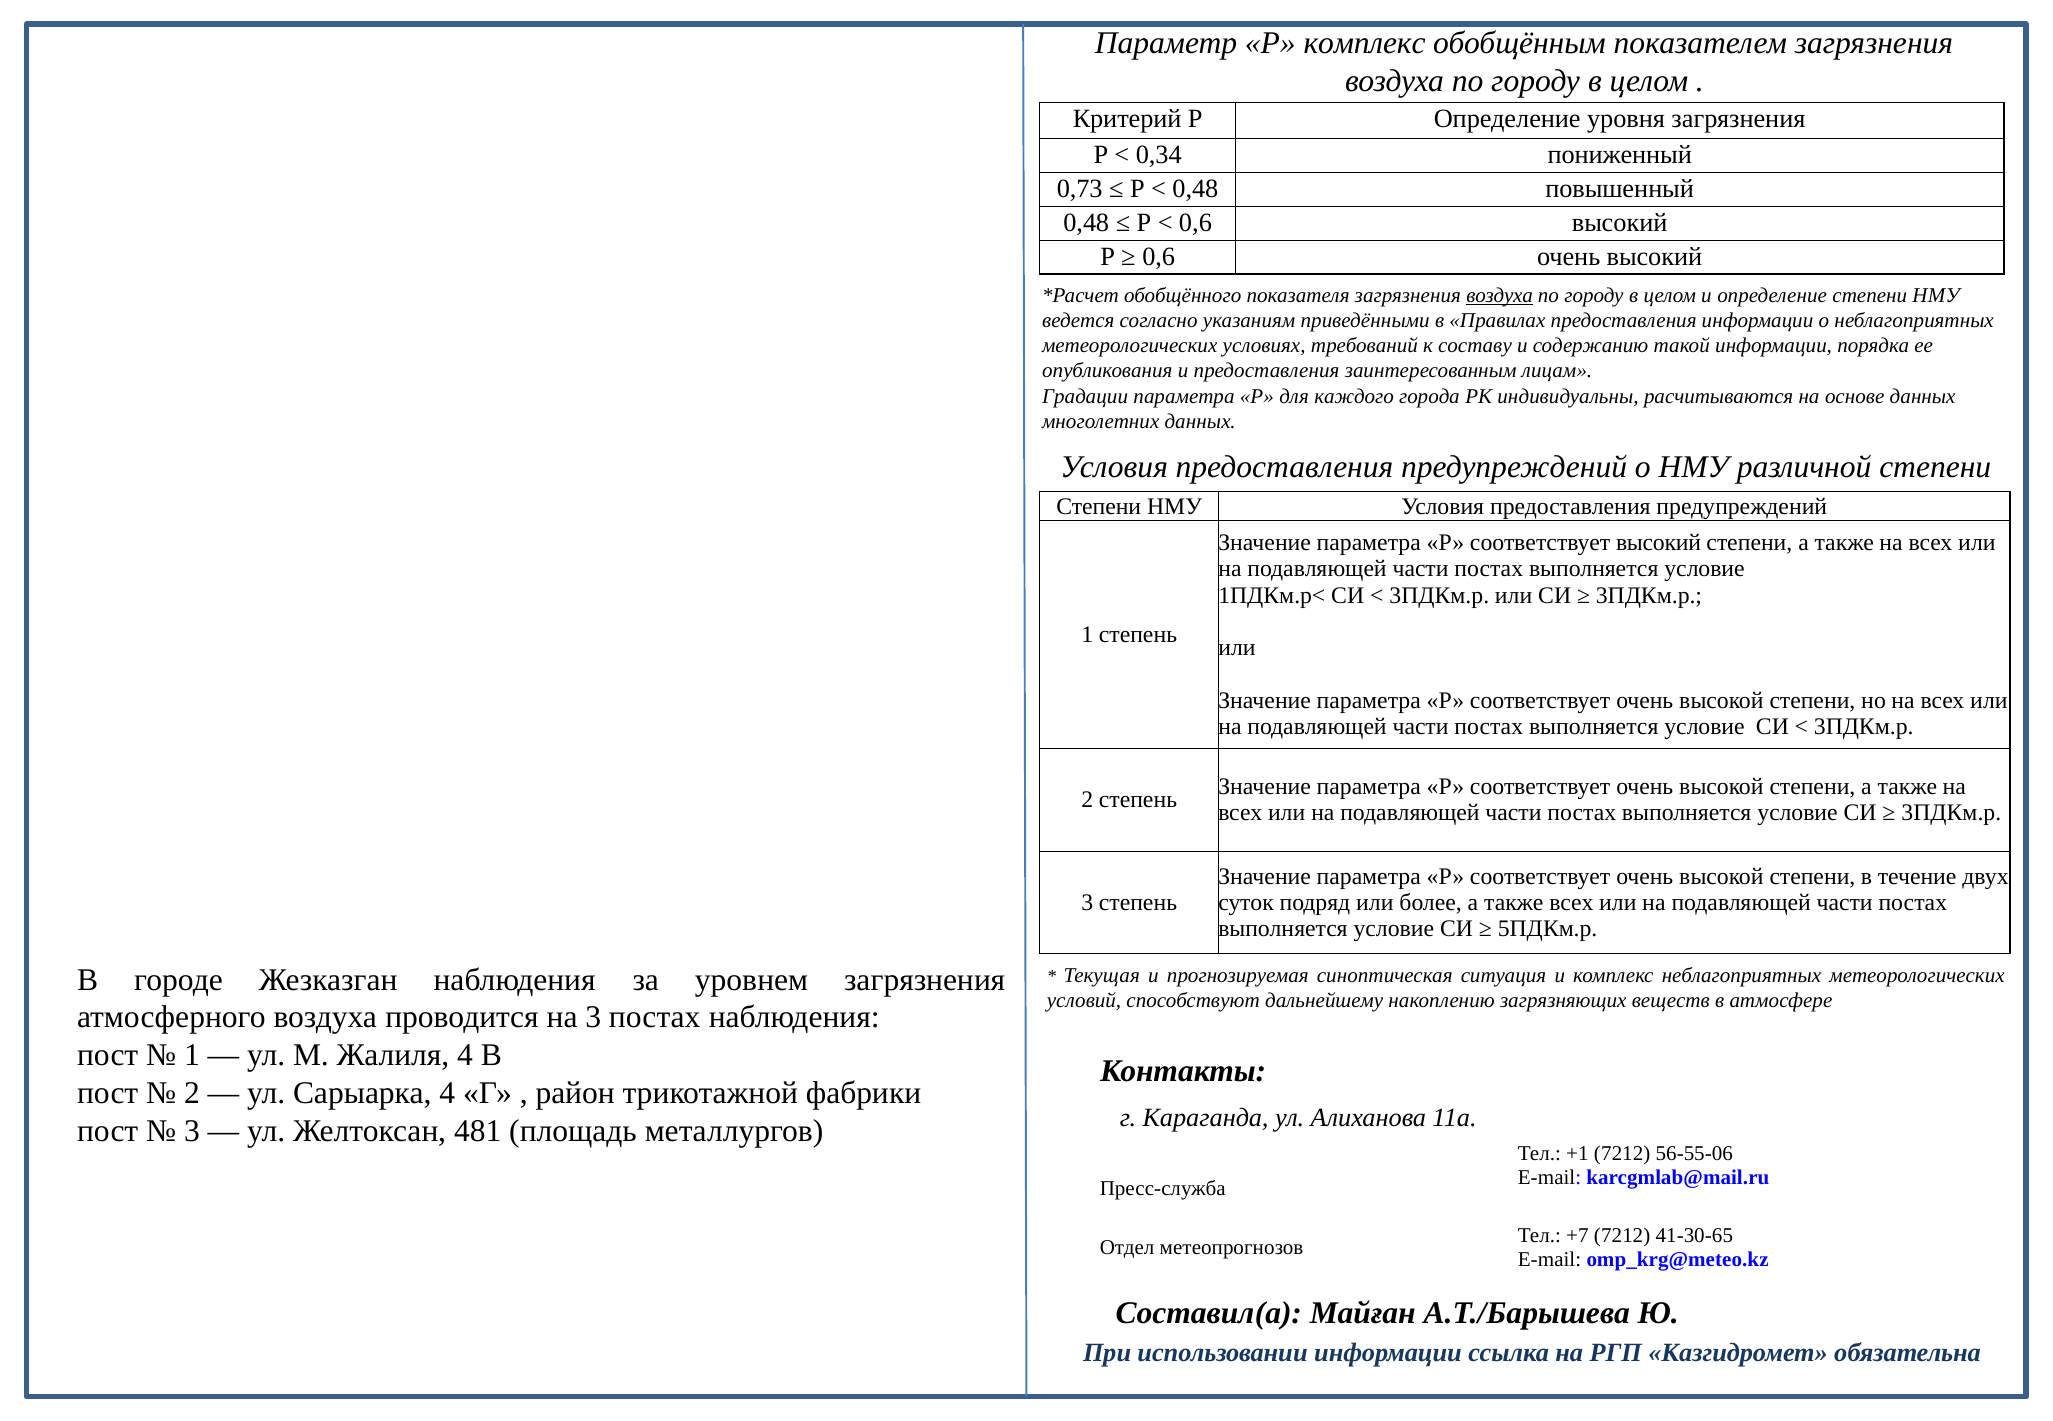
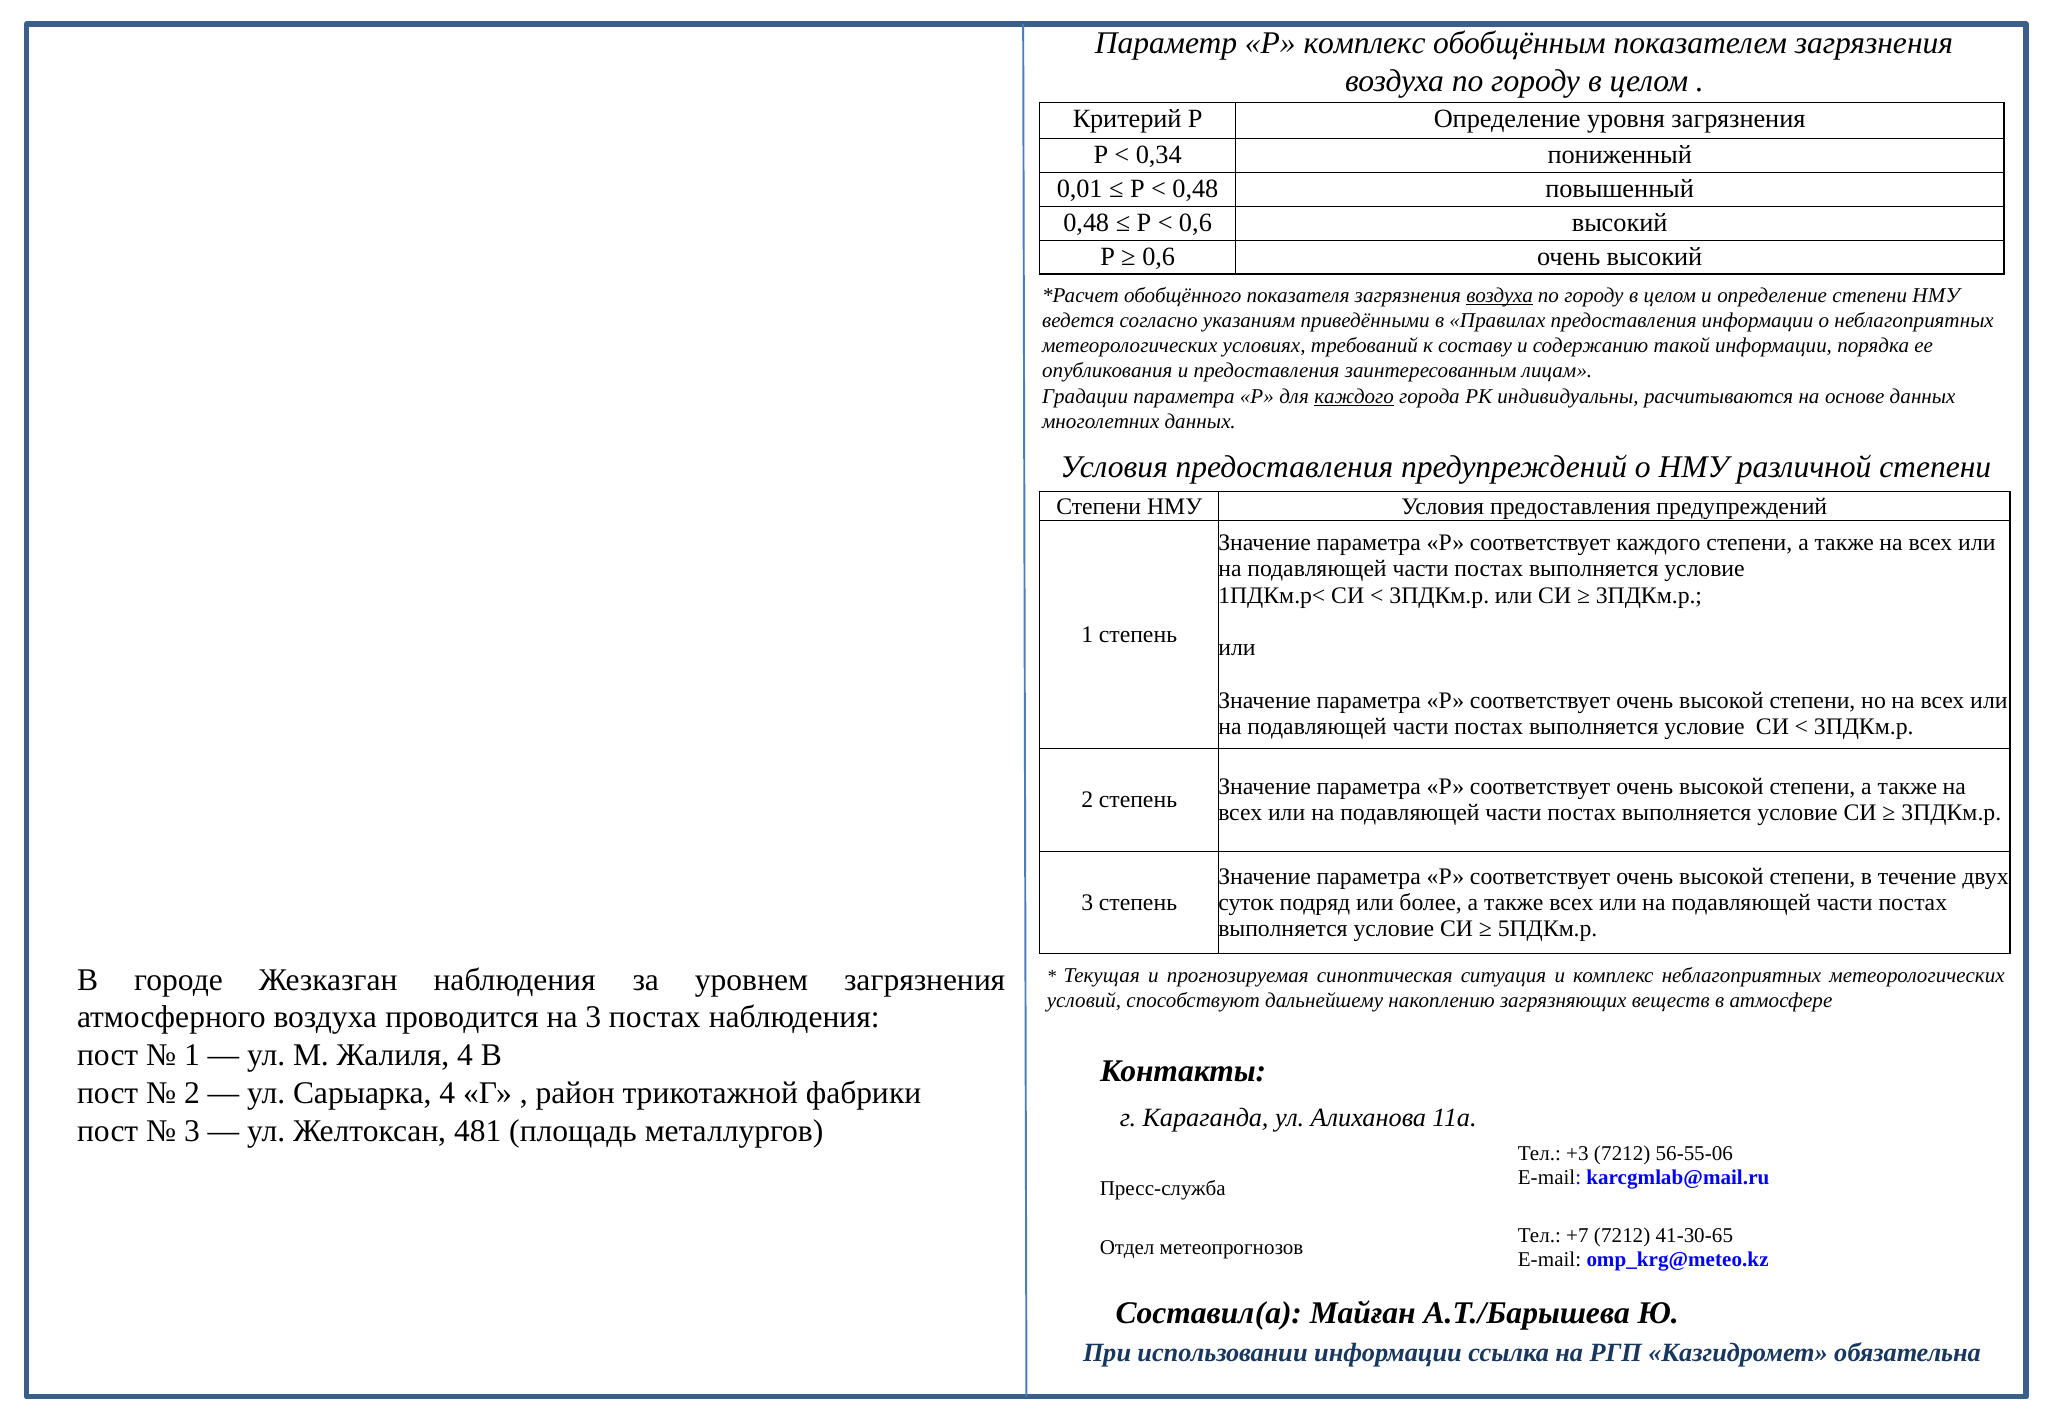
0,73: 0,73 -> 0,01 (1080, 189)
каждого underline: none -> present (1354, 396)
соответствует высокий: высокий -> каждого (1658, 543)
+1: +1 -> +3 (1577, 1154)
